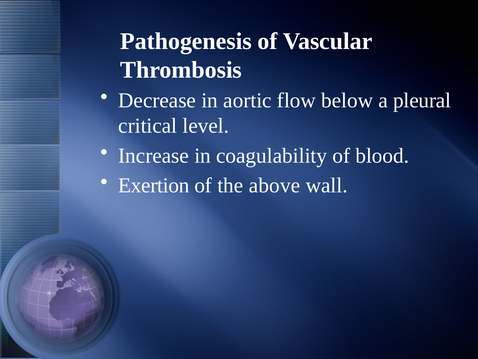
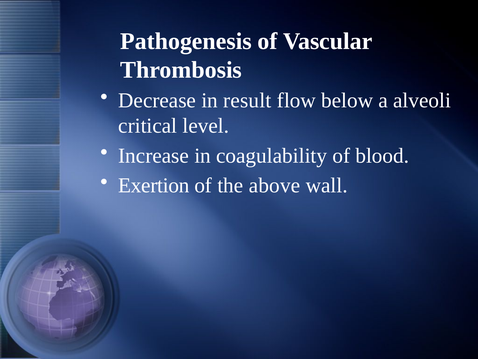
aortic: aortic -> result (247, 100)
pleural: pleural -> alveoli (422, 100)
